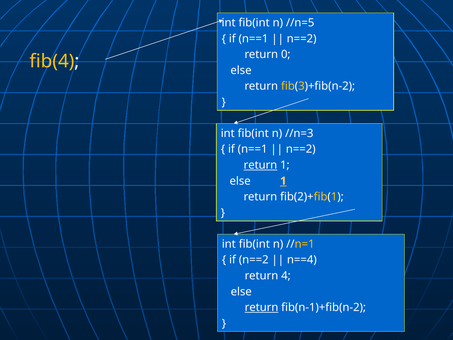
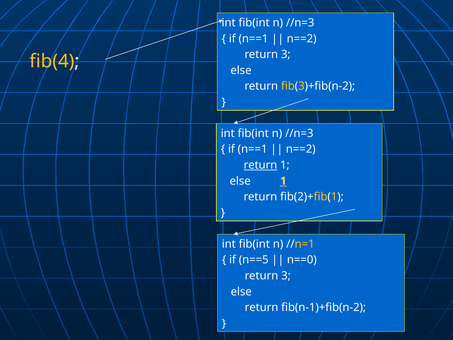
//n=5: //n=5 -> //n=3 (300, 23)
0: 0 -> 3 (286, 54)
if n==2: n==2 -> n==5 (254, 260)
n==4: n==4 -> n==0 (302, 260)
4: 4 -> 3 (286, 276)
return underline: present -> none (262, 307)
